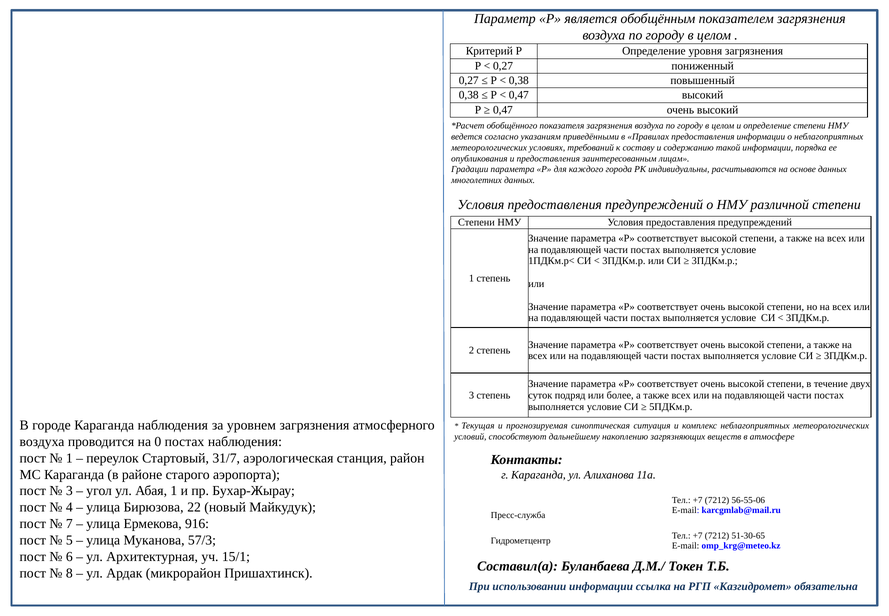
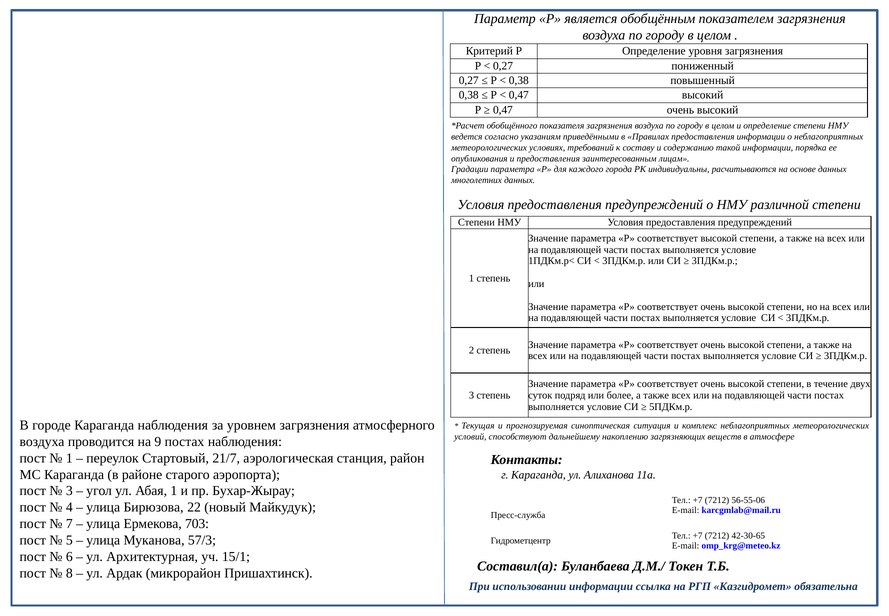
0: 0 -> 9 (158, 441)
31/7: 31/7 -> 21/7 (226, 458)
916: 916 -> 703 (197, 523)
51-30-65: 51-30-65 -> 42-30-65 (748, 535)
